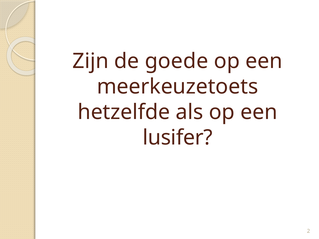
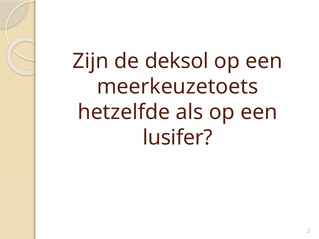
goede: goede -> deksol (177, 61)
